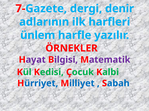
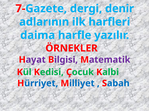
ünlem: ünlem -> daima (38, 35)
